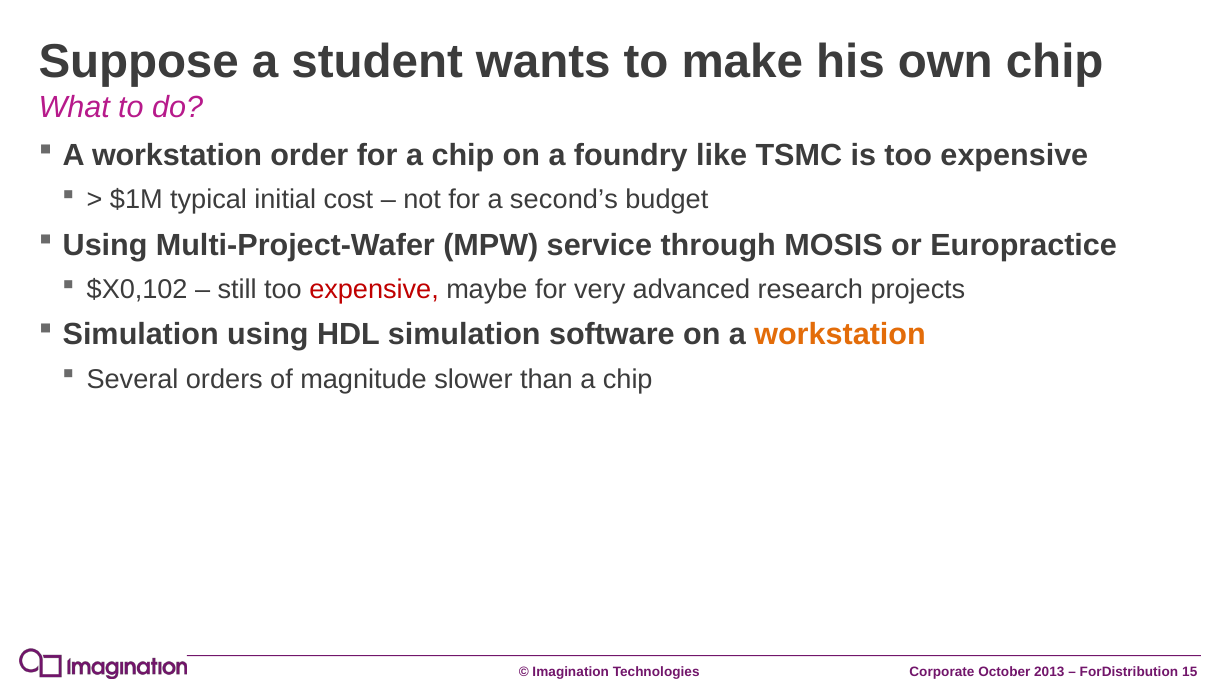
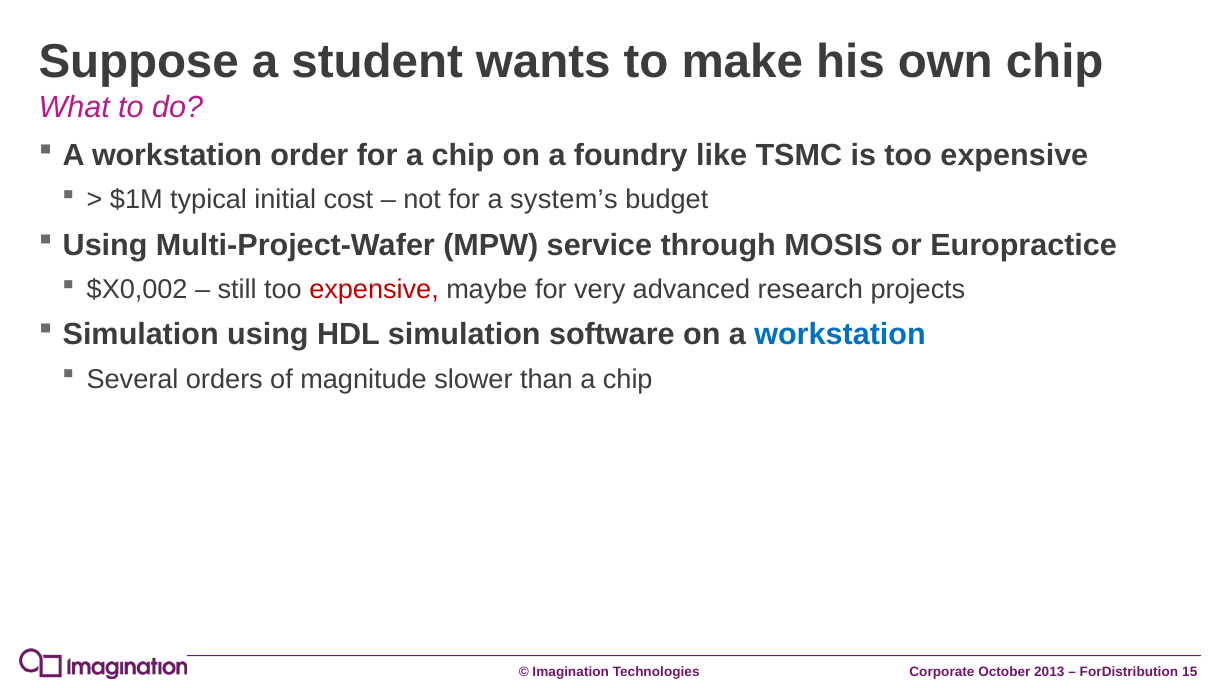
second’s: second’s -> system’s (564, 200)
$X0,102: $X0,102 -> $X0,002 (137, 290)
workstation colour: orange -> blue (840, 335)
